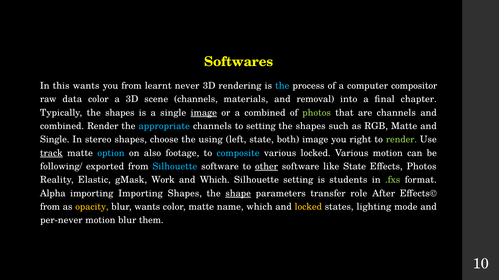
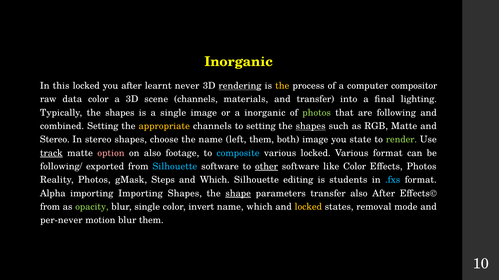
Softwares: Softwares -> Inorganic (239, 62)
this wants: wants -> locked (86, 86)
you from: from -> after (132, 86)
rendering underline: none -> present (240, 86)
the colour: light blue -> yellow (282, 86)
and removal: removal -> transfer (315, 99)
chapter: chapter -> lighting (419, 99)
image underline: present -> none (204, 113)
a combined: combined -> inorganic (265, 113)
are channels: channels -> following (396, 113)
combined Render: Render -> Setting (103, 126)
appropriate colour: light blue -> yellow (164, 126)
shapes underline: none -> present (311, 126)
Single: Single -> Stereo (55, 140)
the using: using -> name (211, 140)
left state: state -> them (262, 140)
right: right -> state (360, 140)
option colour: light blue -> pink (111, 153)
Various motion: motion -> format (388, 153)
like State: State -> Color (355, 167)
Reality Elastic: Elastic -> Photos (94, 180)
Work: Work -> Steps (163, 180)
Silhouette setting: setting -> editing (298, 180)
.fxs colour: light green -> light blue (393, 180)
transfer role: role -> also (359, 194)
opacity colour: yellow -> light green (92, 207)
blur wants: wants -> single (147, 207)
color matte: matte -> invert (201, 207)
lighting: lighting -> removal (374, 207)
